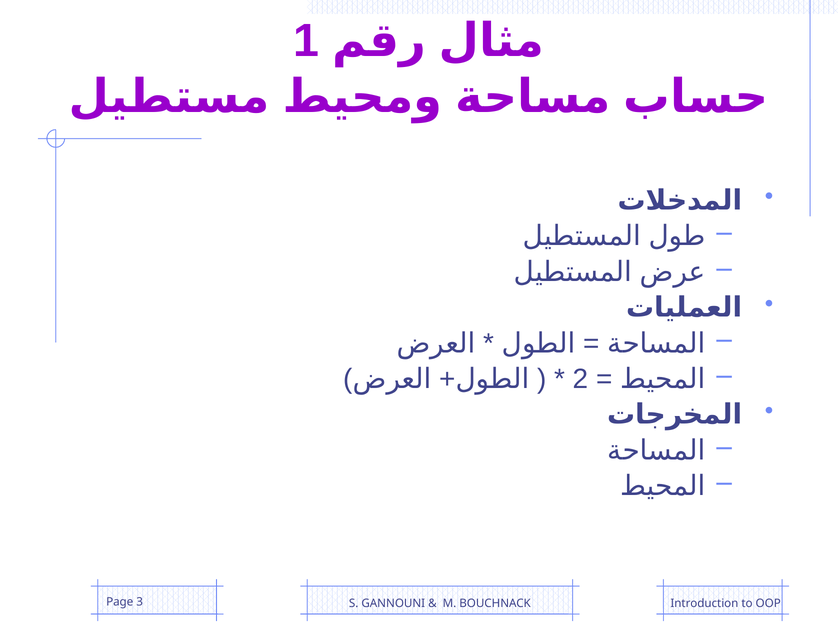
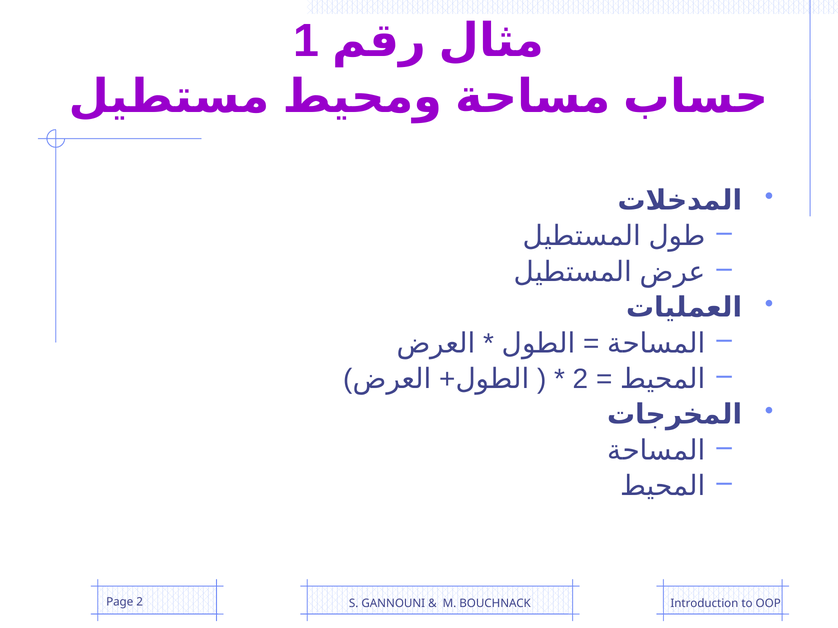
Page 3: 3 -> 2 (140, 602)
